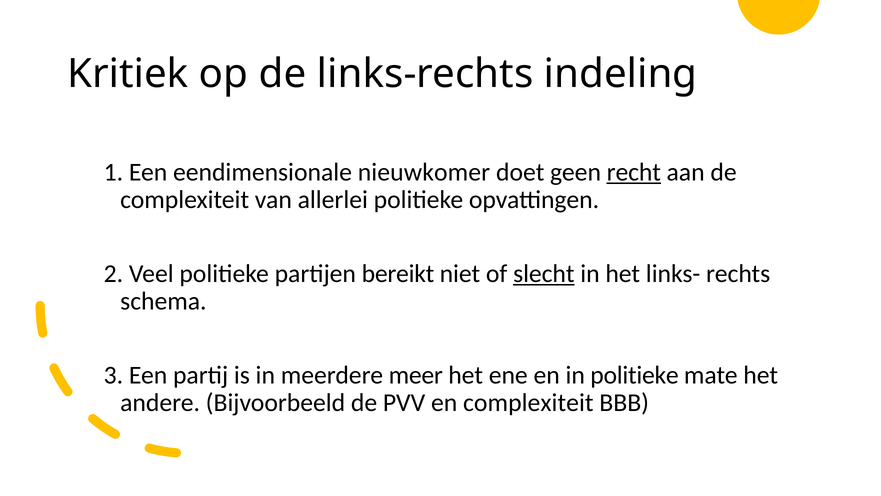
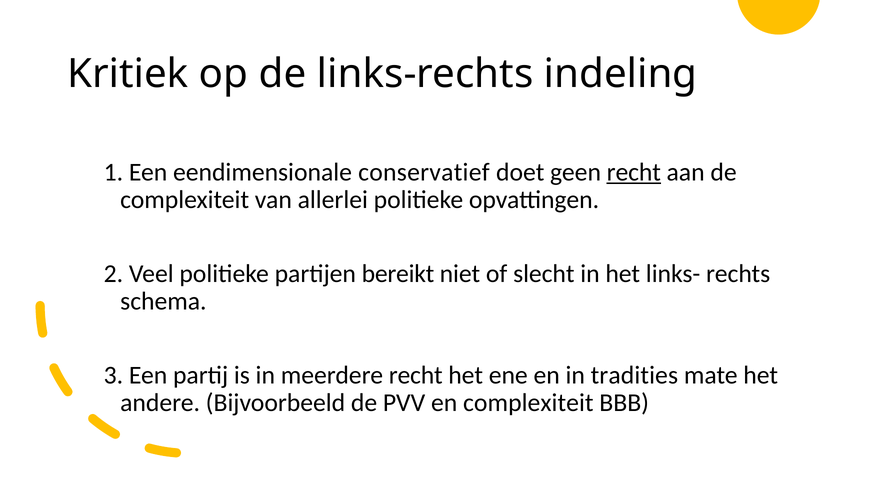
nieuwkomer: nieuwkomer -> conservatief (424, 172)
slecht underline: present -> none (544, 273)
meerdere meer: meer -> recht (416, 375)
in politieke: politieke -> tradities (634, 375)
